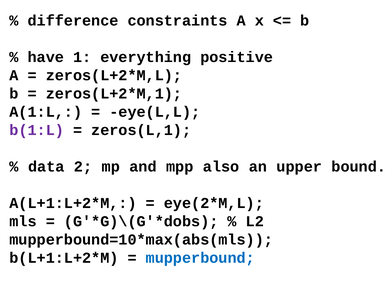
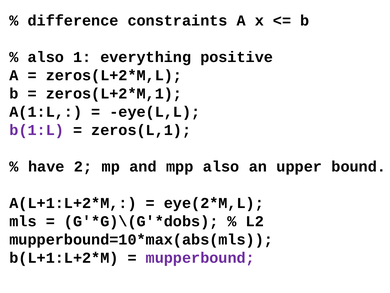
have: have -> also (46, 57)
data: data -> have (46, 166)
mupperbound colour: blue -> purple (200, 257)
